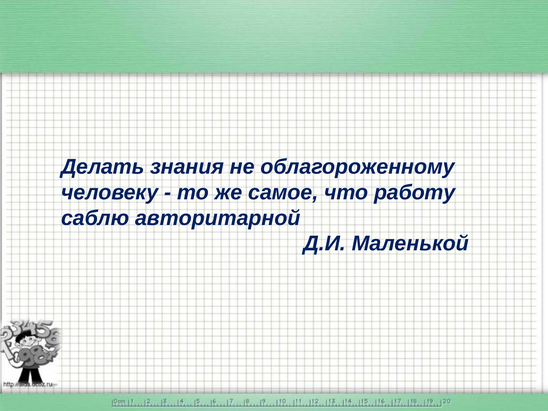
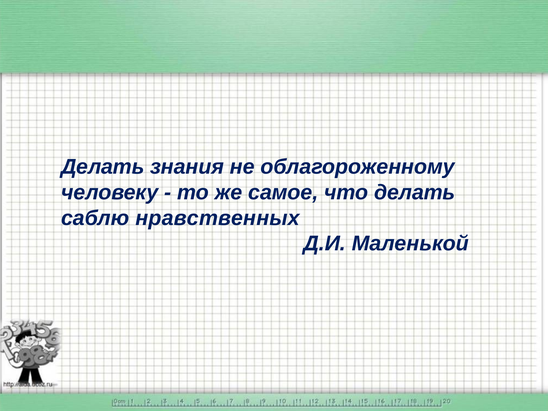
что работу: работу -> делать (415, 192)
авторитарной: авторитарной -> нравственных (218, 218)
